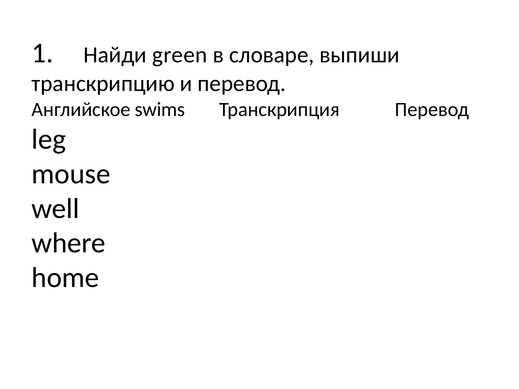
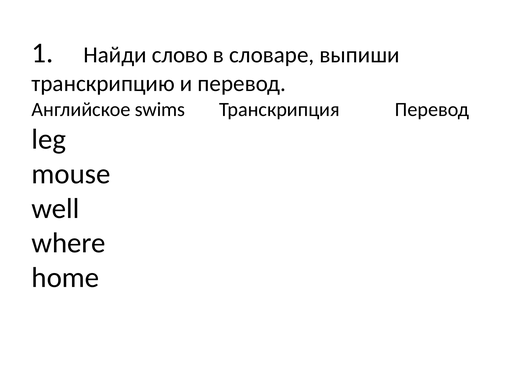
green: green -> слово (180, 55)
